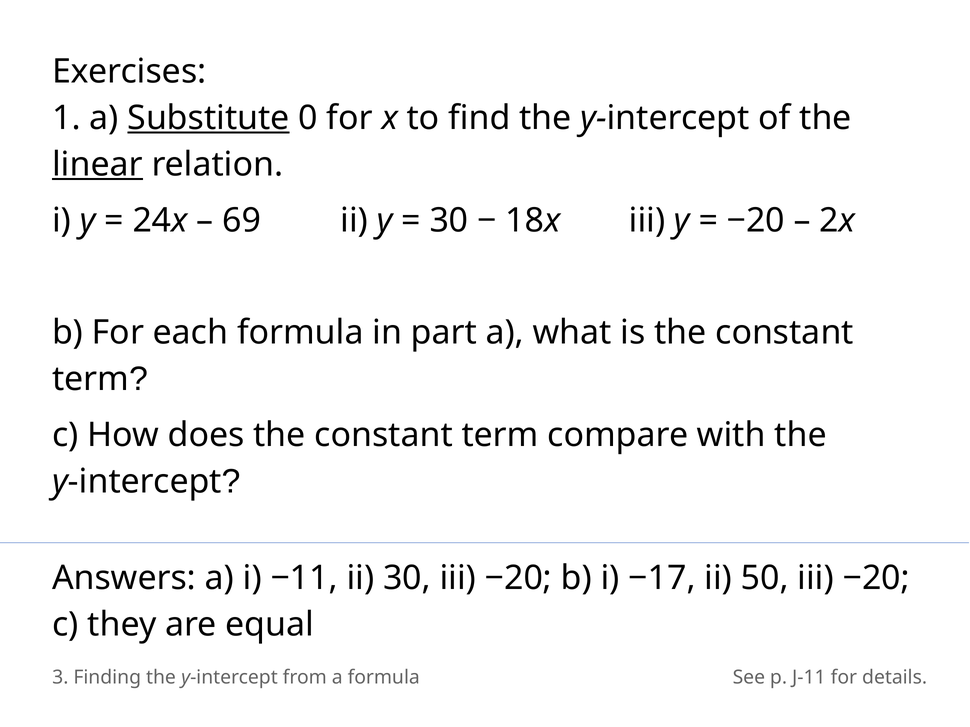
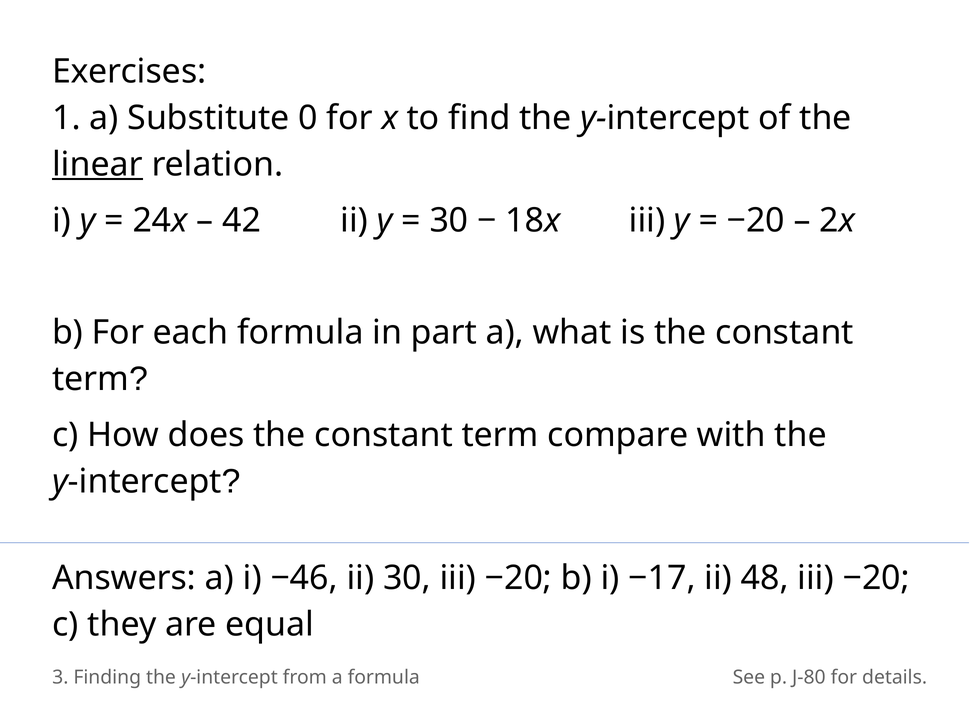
Substitute underline: present -> none (208, 118)
69: 69 -> 42 (242, 221)
−11: −11 -> −46 (304, 578)
50: 50 -> 48 (765, 578)
J-11: J-11 -> J-80 (809, 678)
